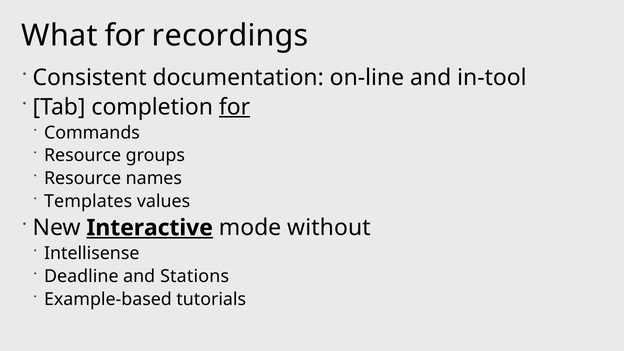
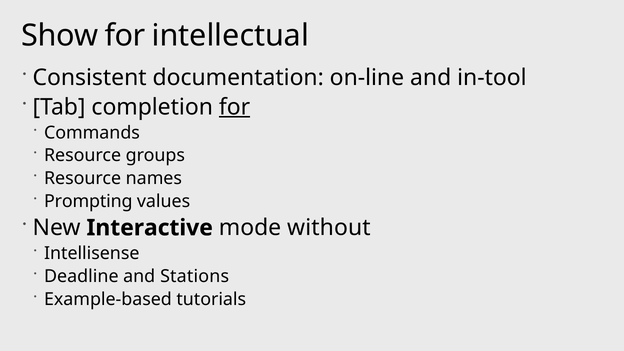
What: What -> Show (60, 36)
recordings: recordings -> intellectual (230, 36)
Templates: Templates -> Prompting (88, 201)
Interactive underline: present -> none (150, 228)
